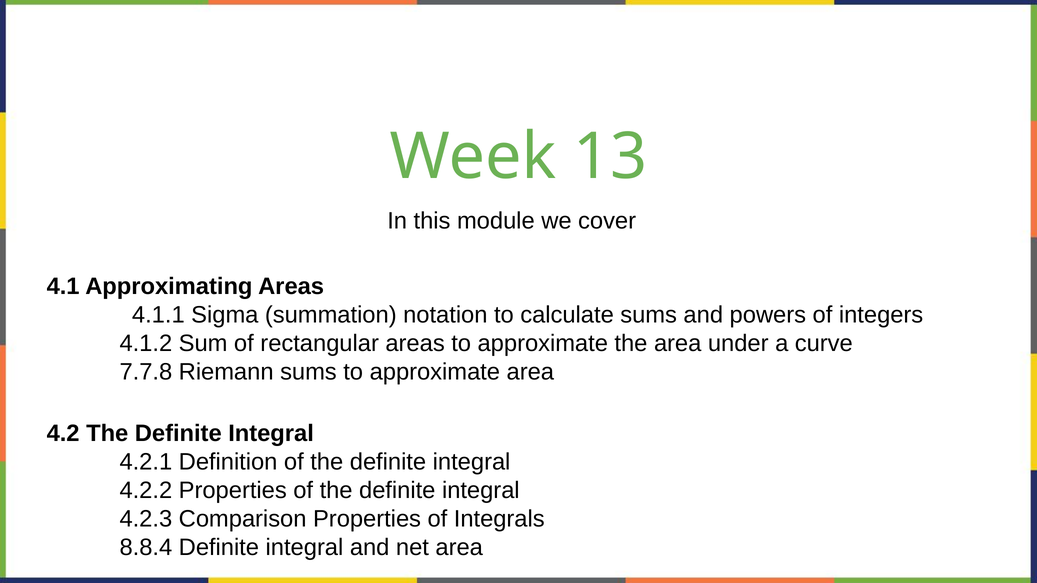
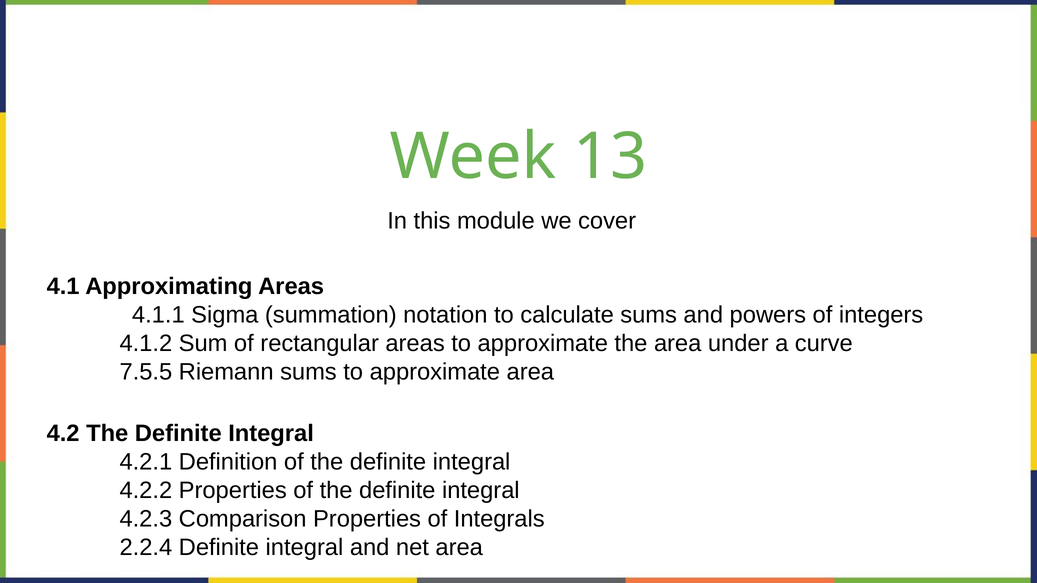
7.7.8: 7.7.8 -> 7.5.5 (146, 372)
8.8.4: 8.8.4 -> 2.2.4 (146, 548)
